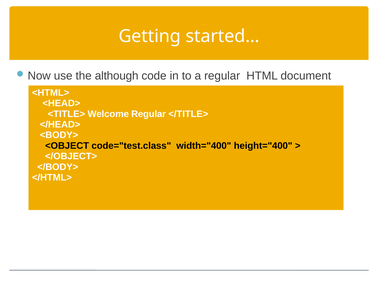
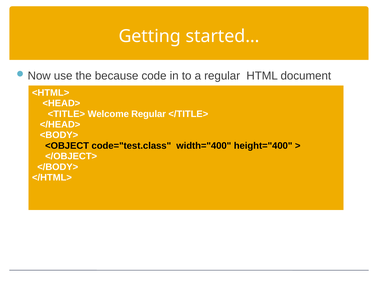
although: although -> because (117, 76)
